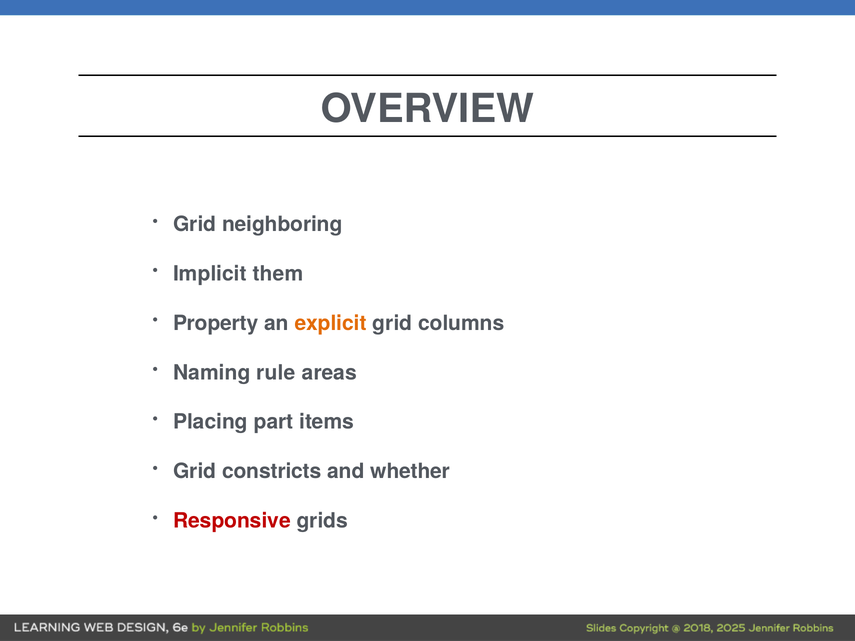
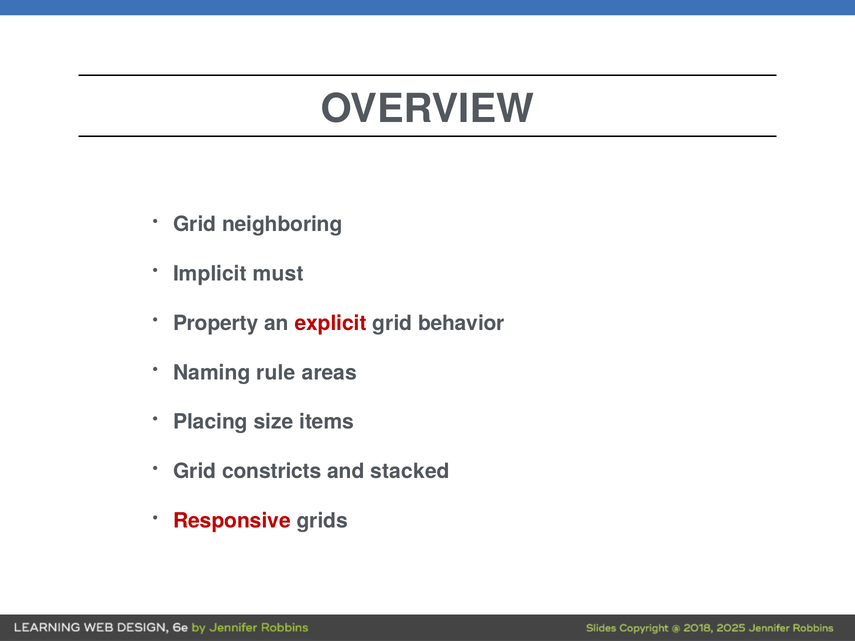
them: them -> must (278, 274)
explicit colour: orange -> red (331, 323)
columns: columns -> behavior (461, 323)
part: part -> size (274, 422)
whether: whether -> stacked (410, 472)
